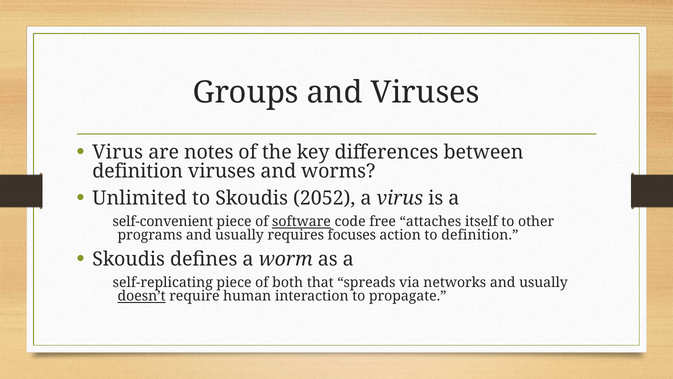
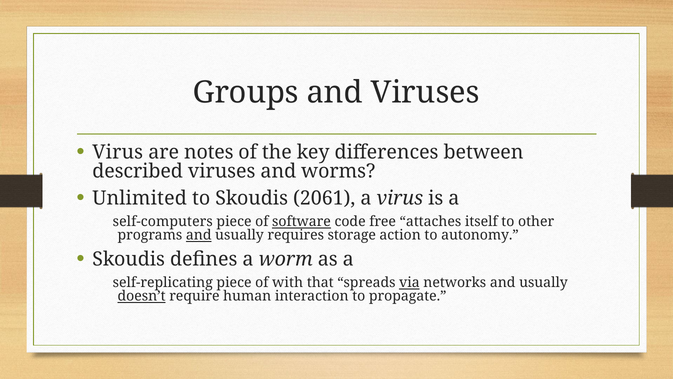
definition: definition -> described (138, 171)
2052: 2052 -> 2061 (324, 198)
self-convenient: self-convenient -> self-computers (163, 222)
and underline: none -> present (199, 235)
focuses: focuses -> storage (352, 235)
to definition: definition -> autonomy (480, 235)
both: both -> with (288, 283)
via underline: none -> present (409, 283)
